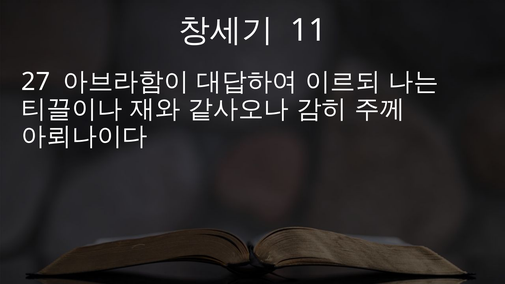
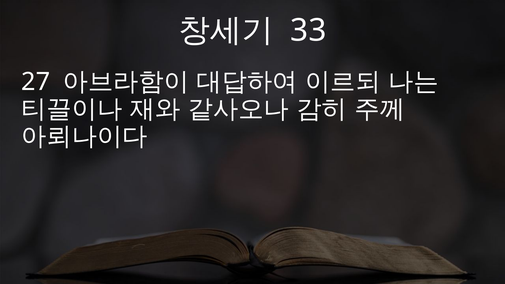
11: 11 -> 33 (308, 30)
